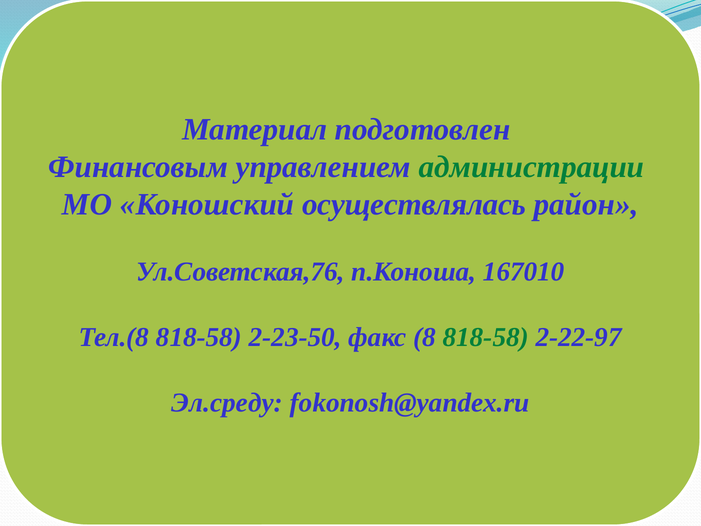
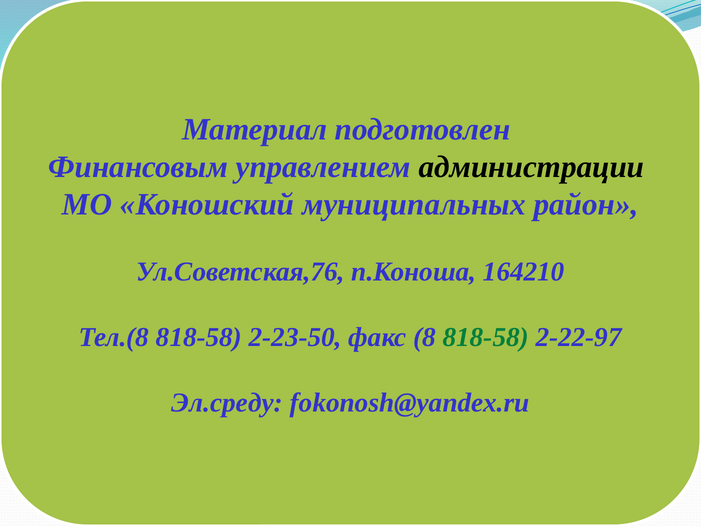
администрации colour: green -> black (531, 167)
осуществлялась: осуществлялась -> муниципальных (414, 204)
167010: 167010 -> 164210 (524, 272)
